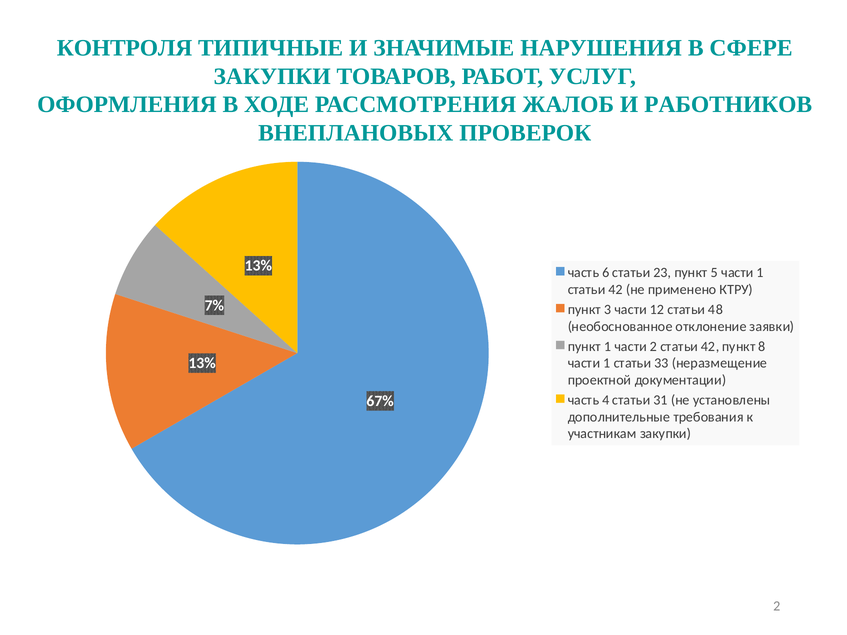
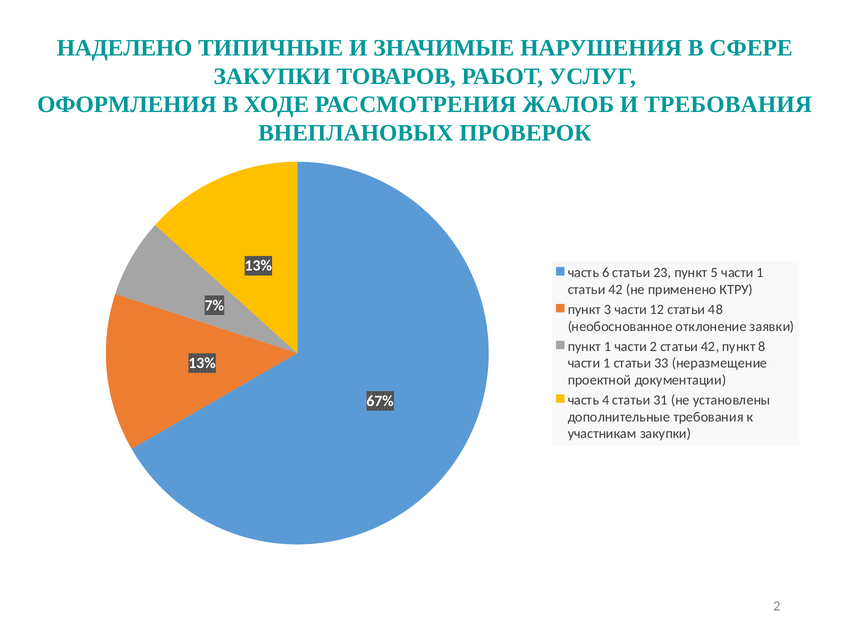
КОНТРОЛЯ: КОНТРОЛЯ -> НАДЕЛЕНО (125, 48)
И РАБОТНИКОВ: РАБОТНИКОВ -> ТРЕБОВАНИЯ (728, 105)
